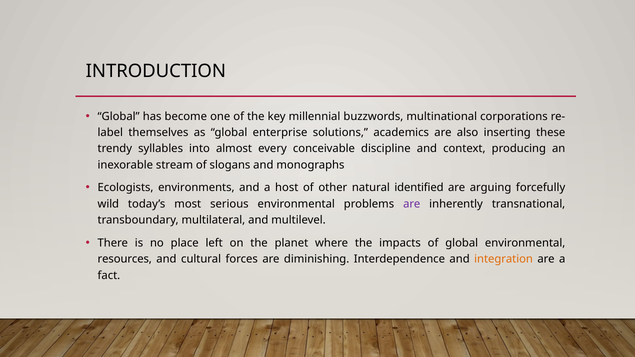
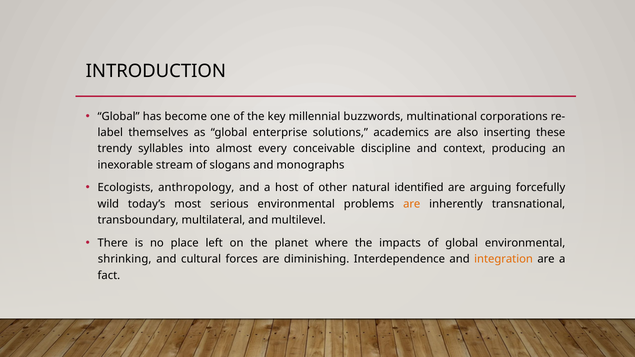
environments: environments -> anthropology (196, 188)
are colour: purple -> orange (412, 204)
resources: resources -> shrinking (125, 259)
